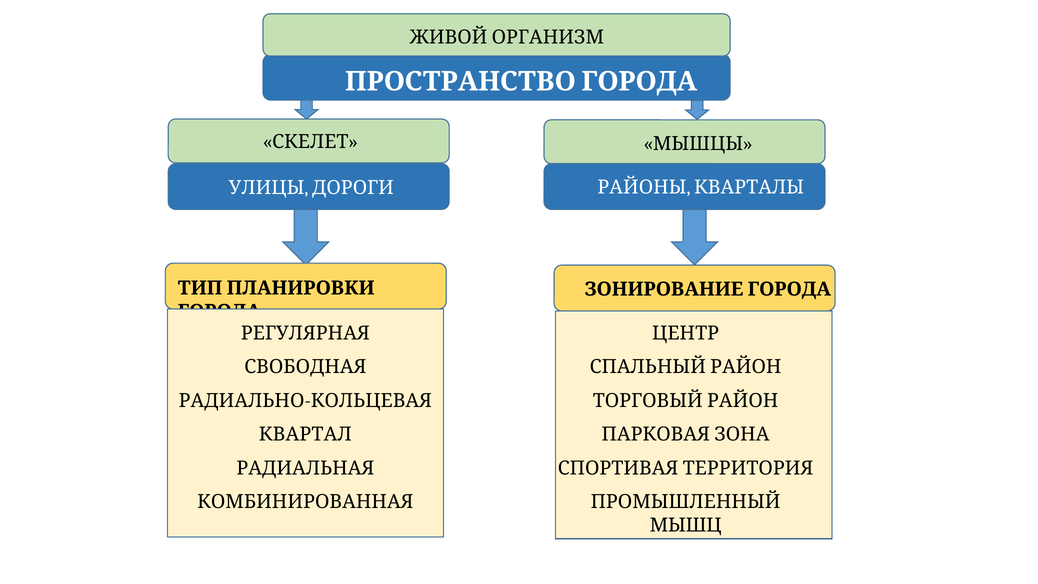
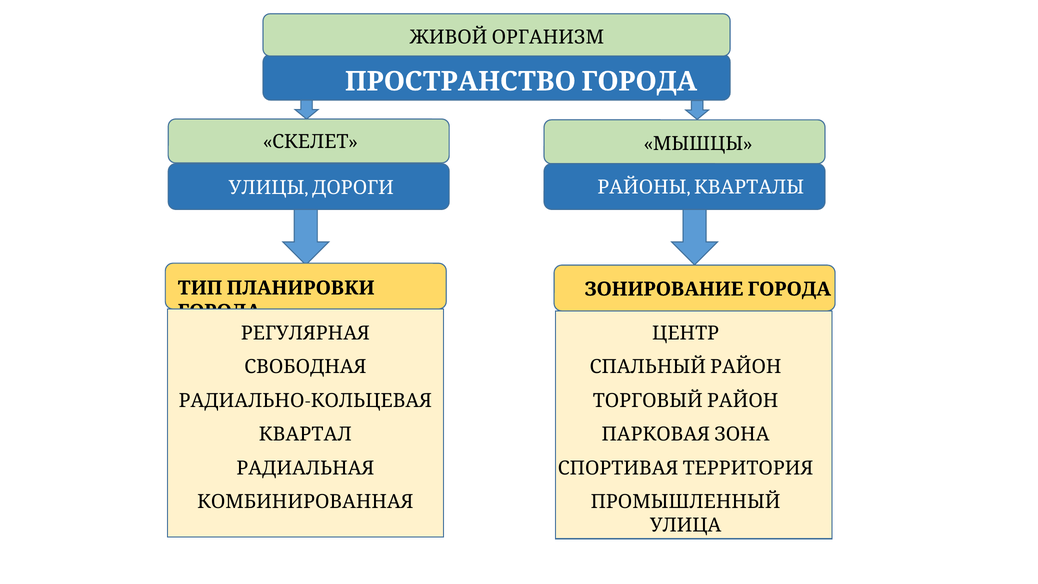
МЫШЦ: МЫШЦ -> УЛИЦА (686, 525)
